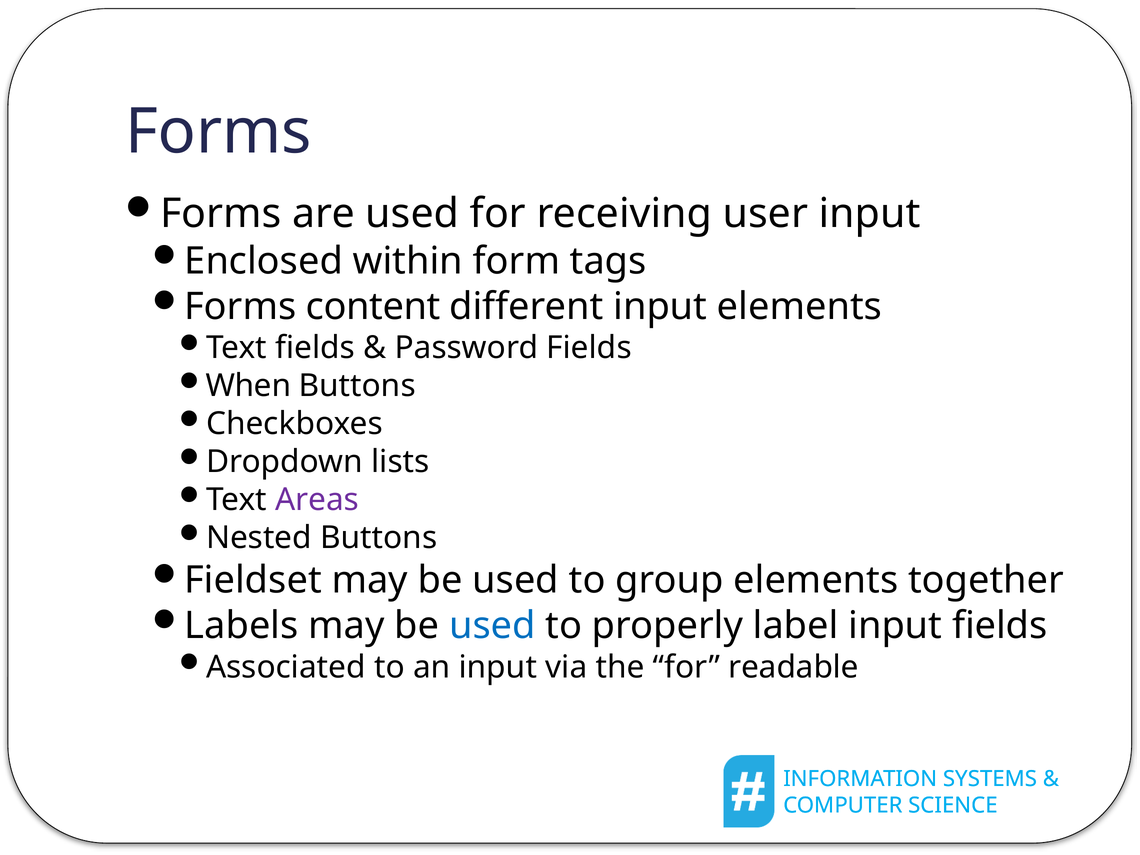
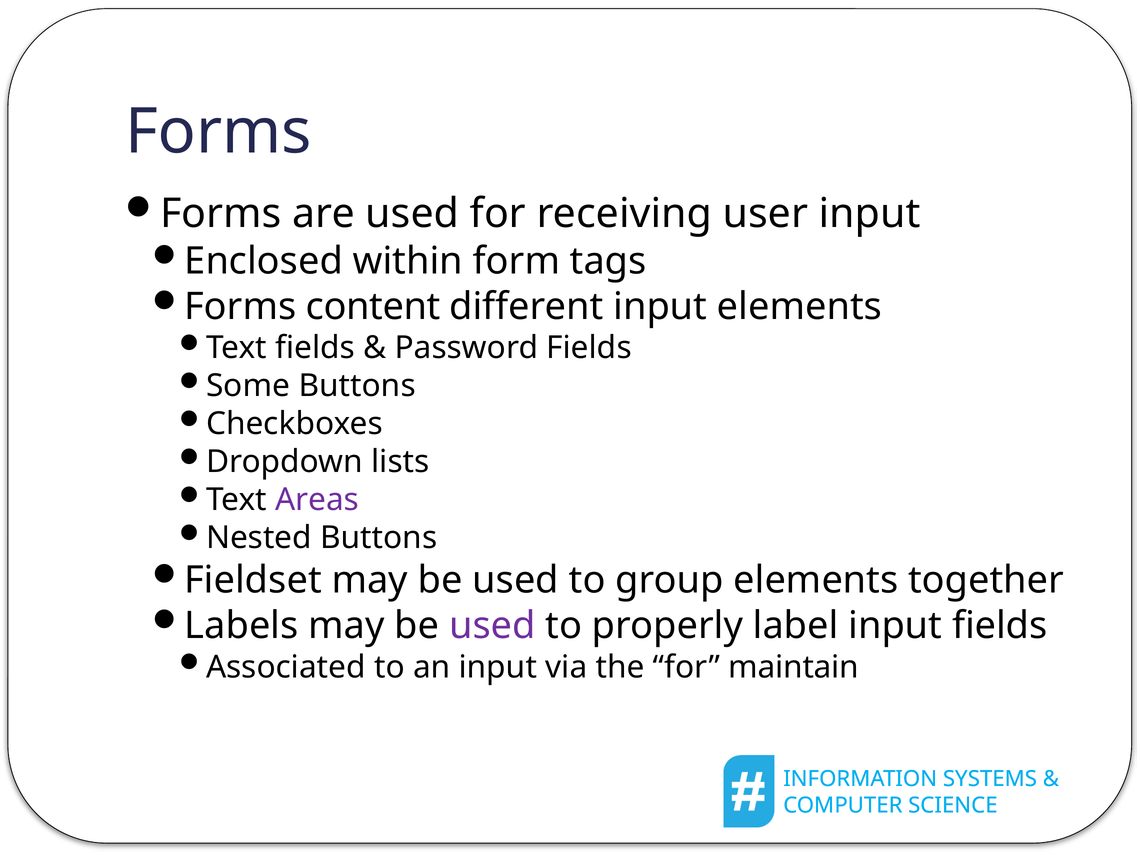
When: When -> Some (248, 386)
used colour: blue -> purple (492, 626)
readable: readable -> maintain (794, 667)
